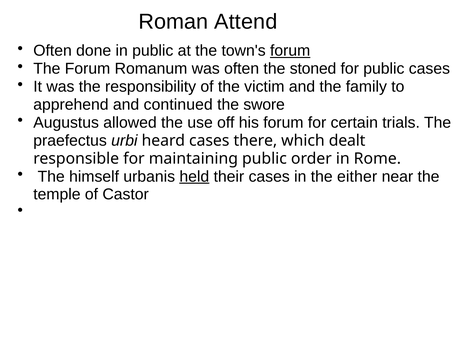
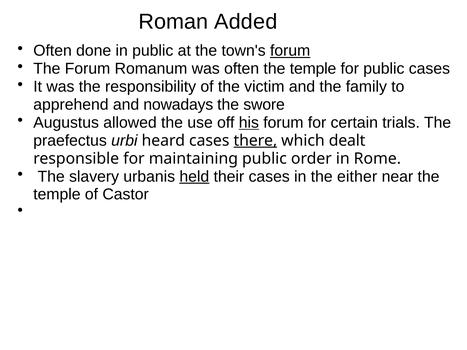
Attend: Attend -> Added (246, 22)
often the stoned: stoned -> temple (313, 69)
continued: continued -> nowadays (178, 105)
his underline: none -> present (249, 123)
there underline: none -> present (255, 141)
himself: himself -> slavery (94, 177)
